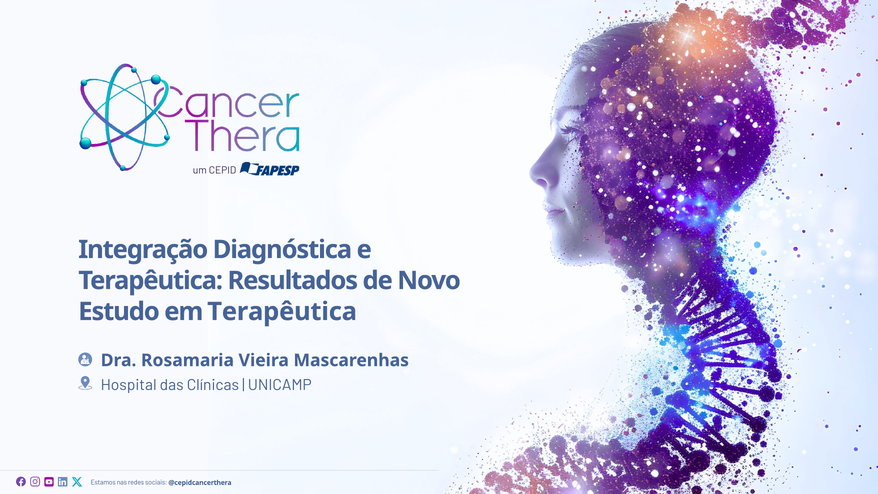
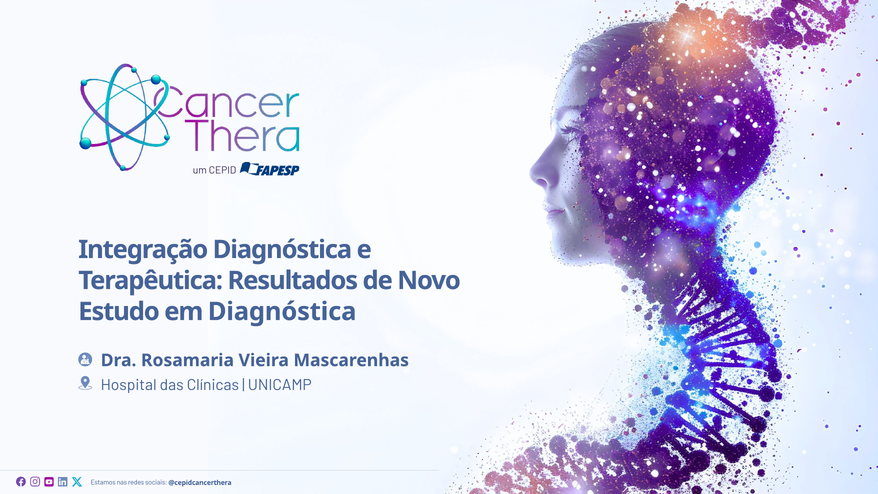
em Terapêutica: Terapêutica -> Diagnóstica (282, 312)
